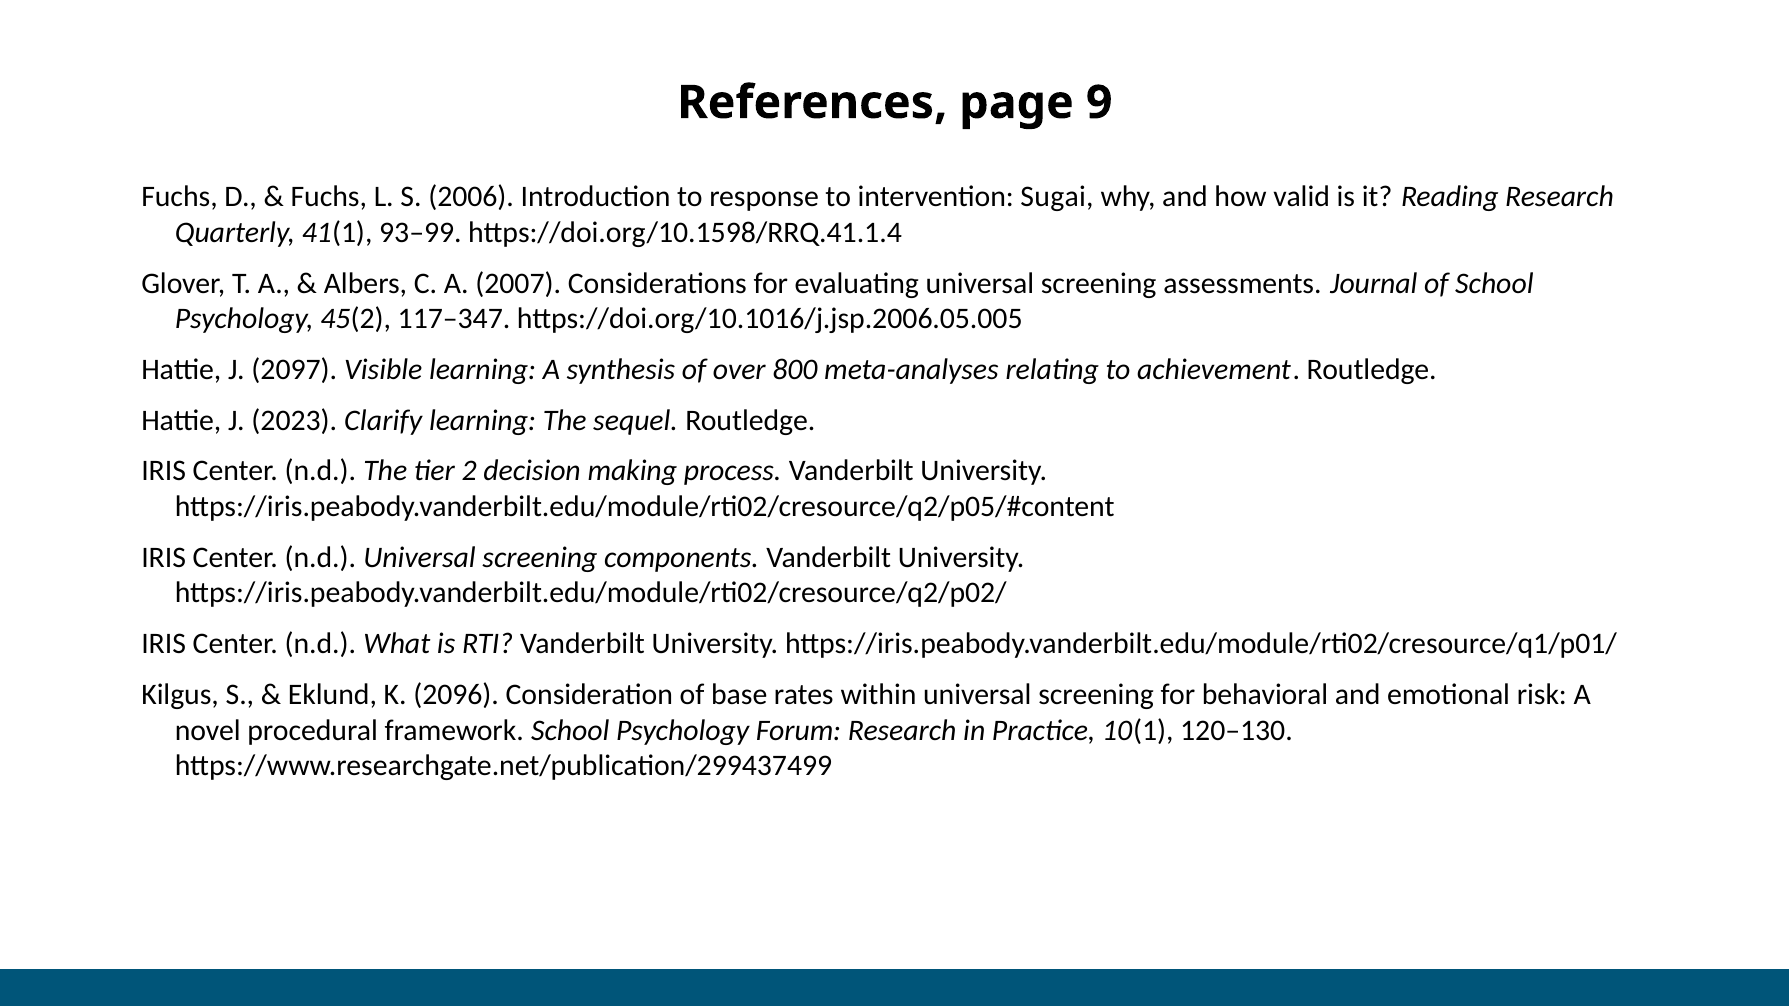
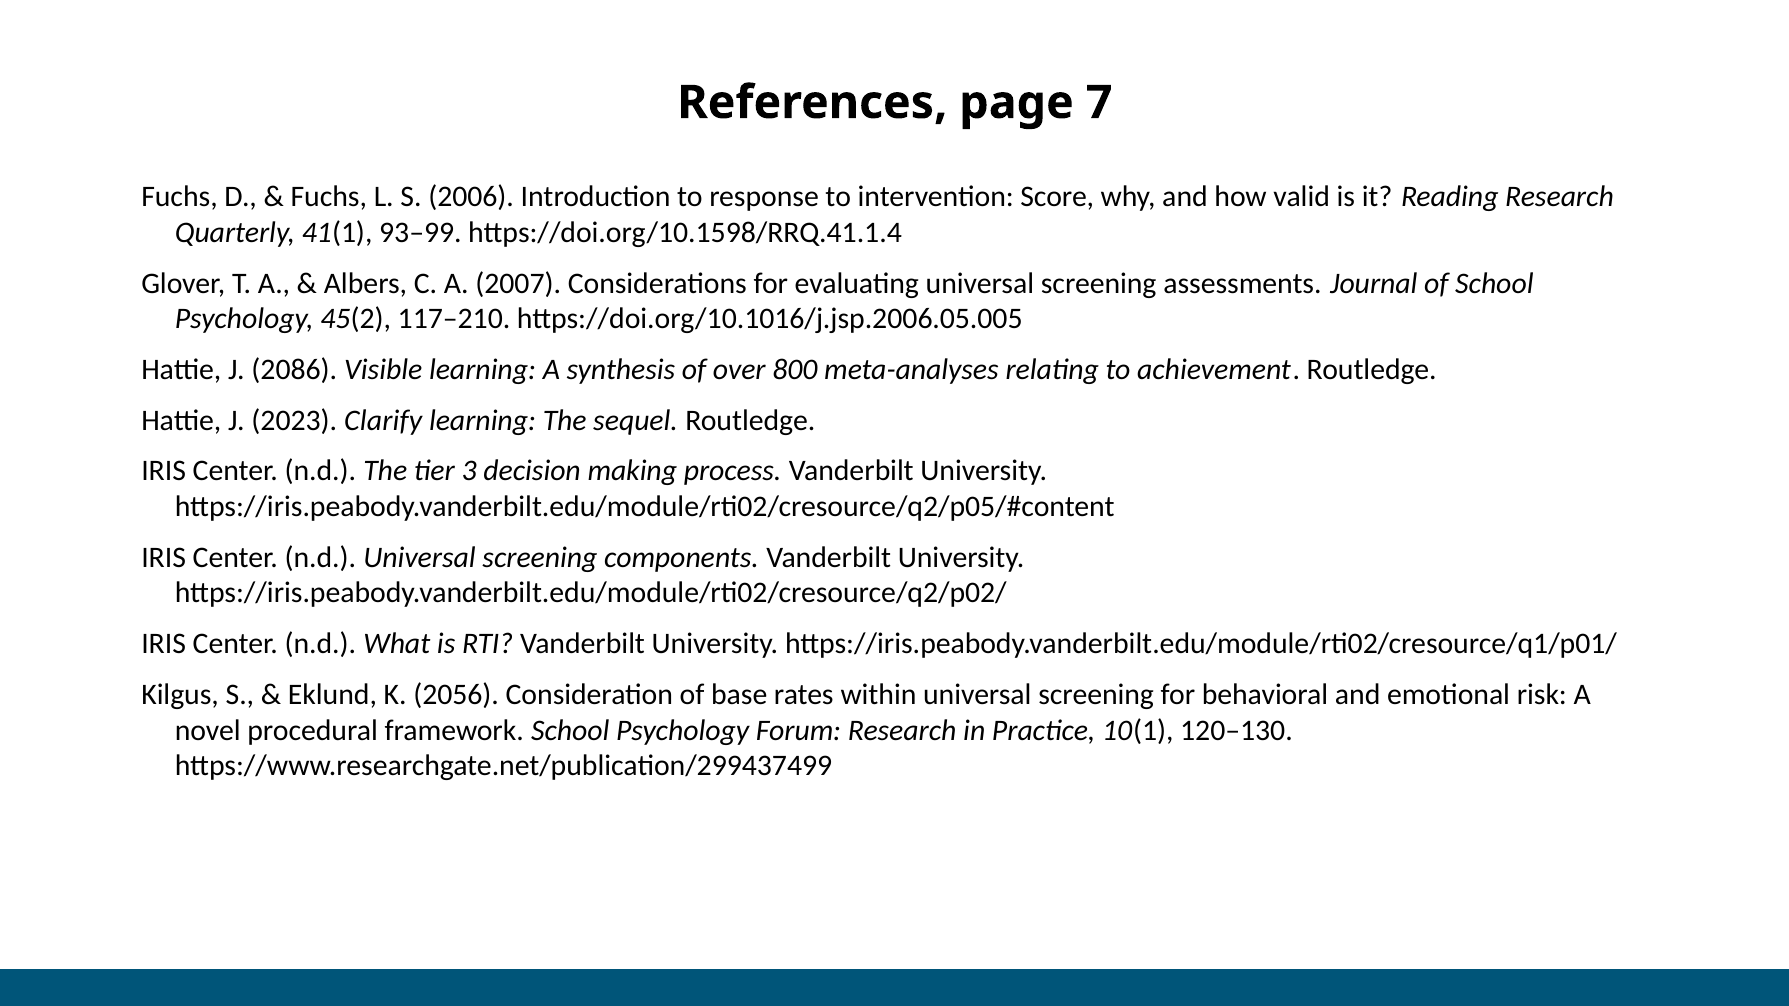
9: 9 -> 7 (1099, 103)
Sugai: Sugai -> Score (1057, 197)
117–347: 117–347 -> 117–210 (454, 319)
2097: 2097 -> 2086 (294, 370)
2: 2 -> 3 (469, 471)
2096: 2096 -> 2056 (456, 695)
